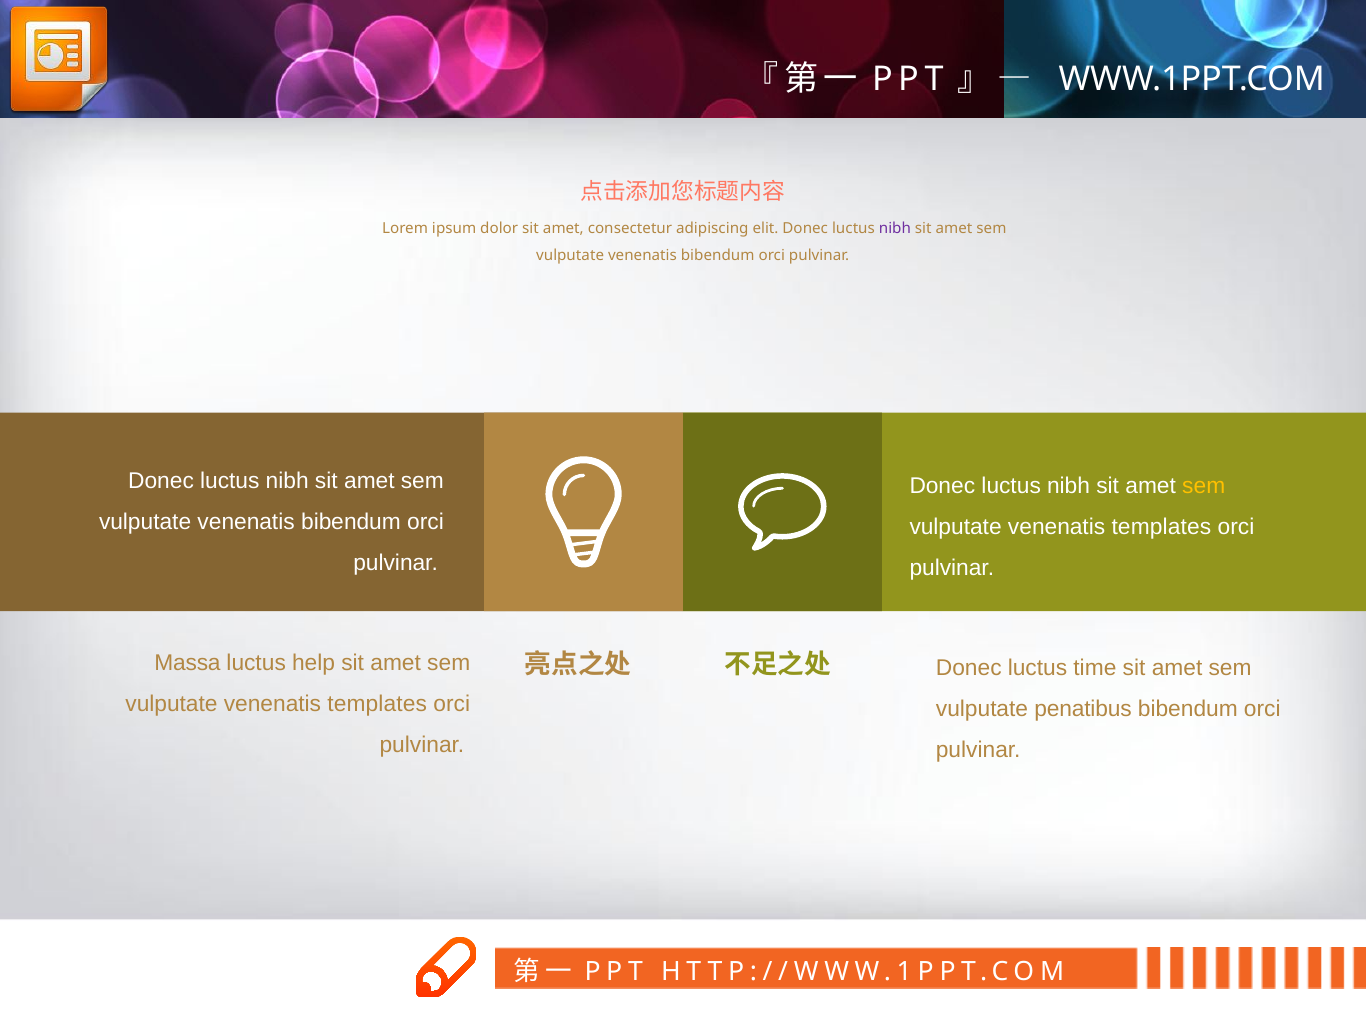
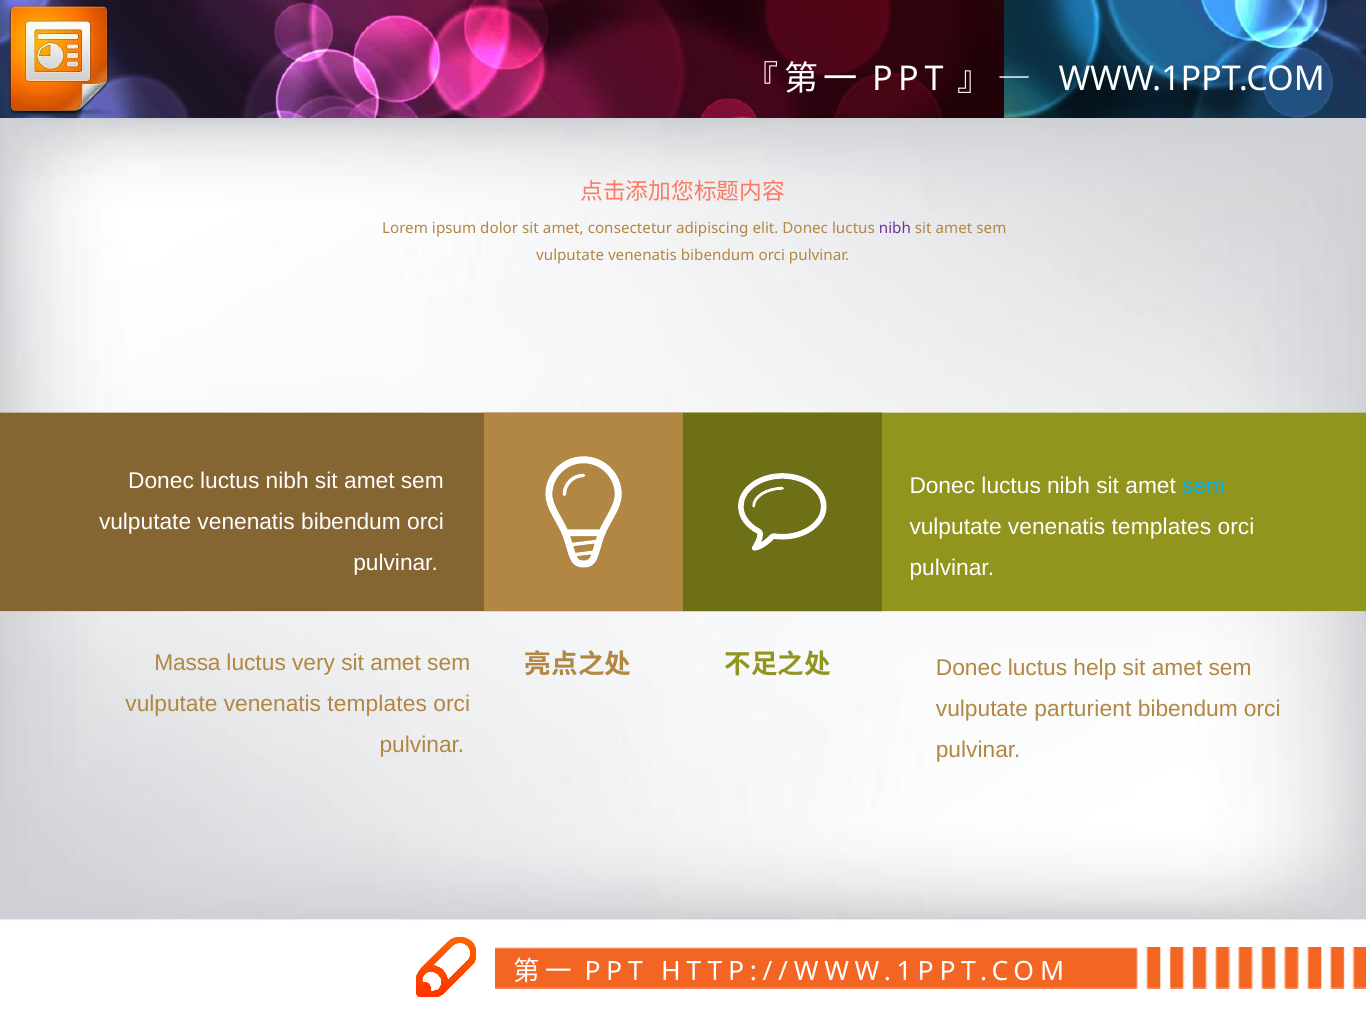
sem colour: yellow -> light blue (1204, 486)
help: help -> very (314, 663)
time: time -> help (1095, 668)
penatibus: penatibus -> parturient (1083, 709)
